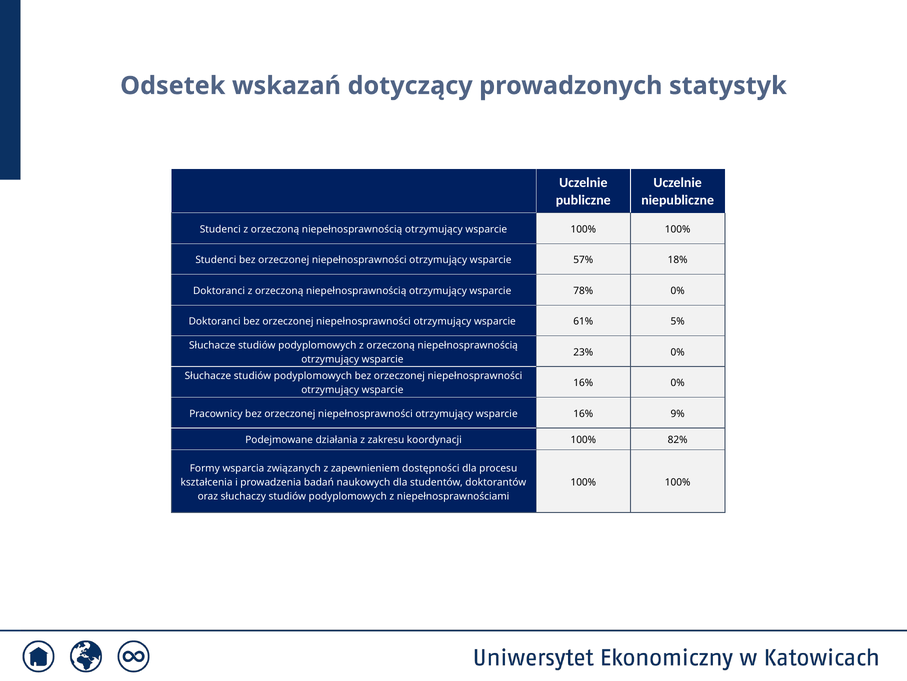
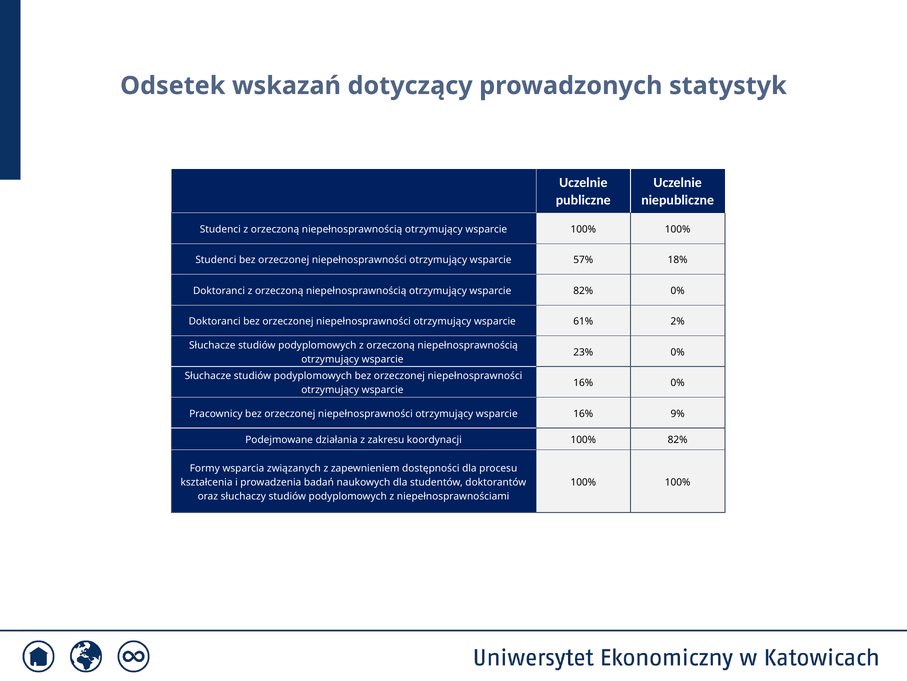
wsparcie 78%: 78% -> 82% (583, 290)
5%: 5% -> 2% (678, 321)
